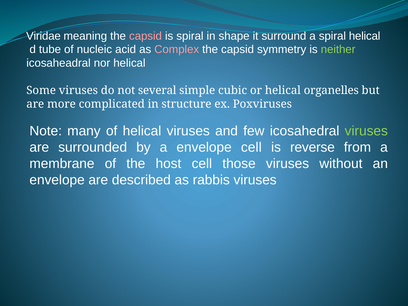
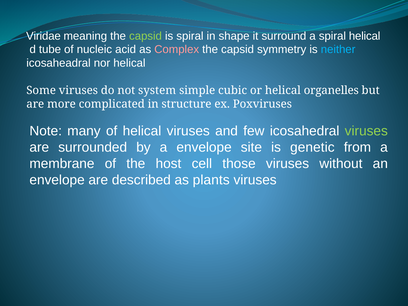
capsid colour: pink -> light green (146, 36)
neither colour: light green -> light blue (338, 50)
several: several -> system (157, 90)
envelope cell: cell -> site (251, 147)
reverse: reverse -> genetic (312, 147)
rabbis: rabbis -> plants (211, 180)
